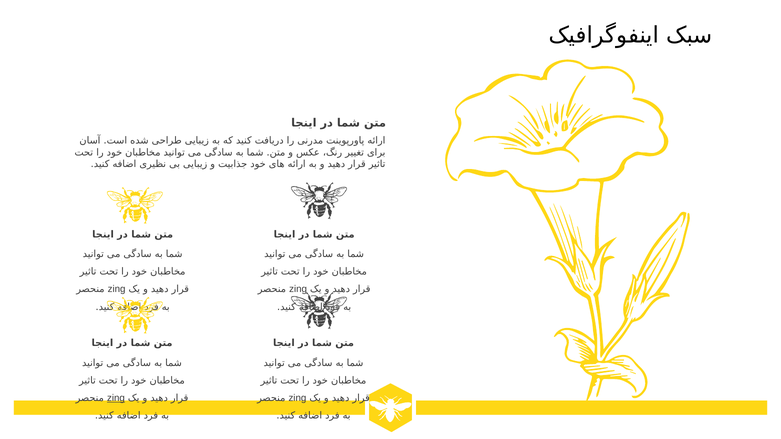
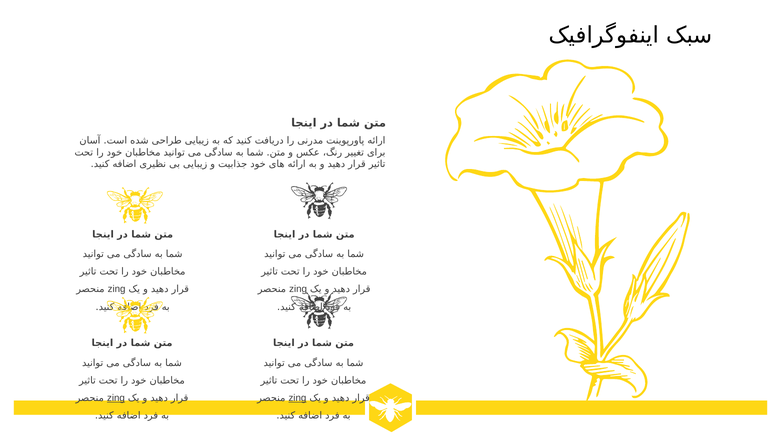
zing underline: none -> present (297, 398)
